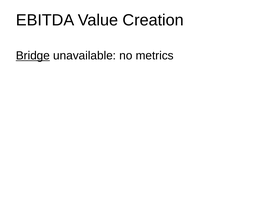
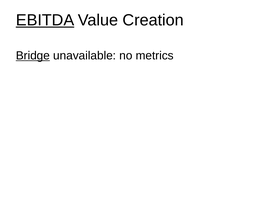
EBITDA underline: none -> present (45, 20)
